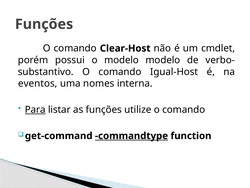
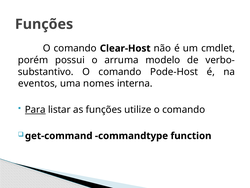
o modelo: modelo -> arruma (122, 60)
Igual-Host: Igual-Host -> Pode-Host (174, 72)
commandtype underline: present -> none (132, 136)
